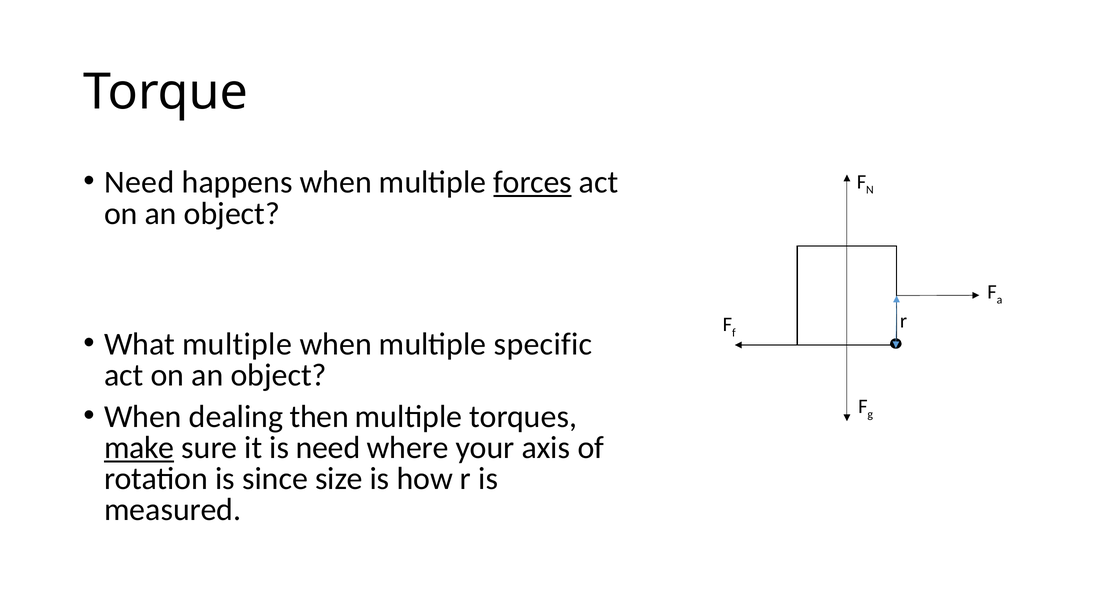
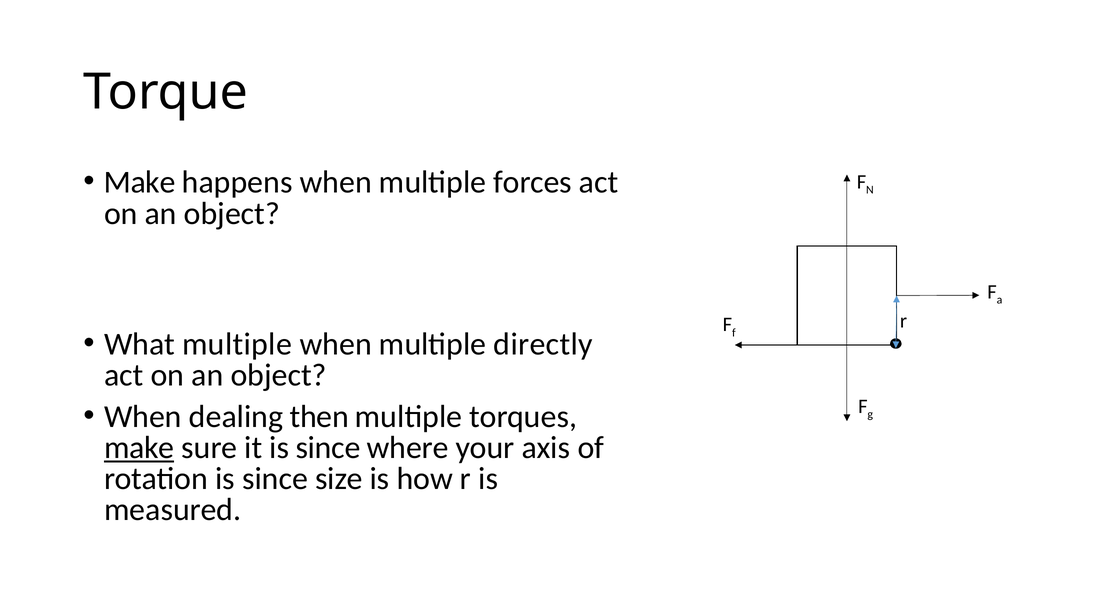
Need: Need -> Make (140, 182)
forces underline: present -> none (533, 182)
specific: specific -> directly (543, 344)
it is need: need -> since (328, 448)
